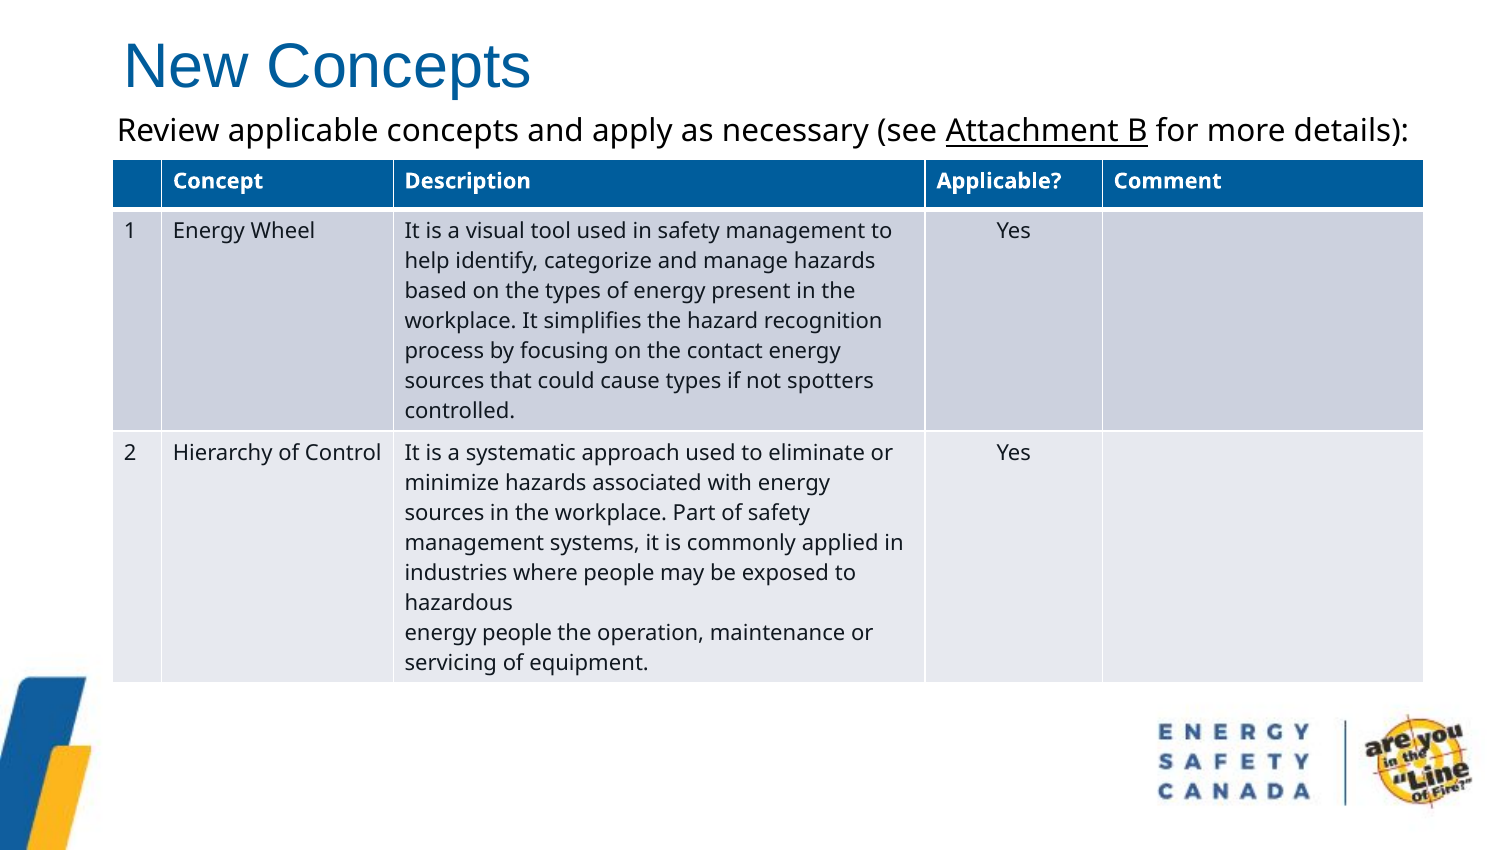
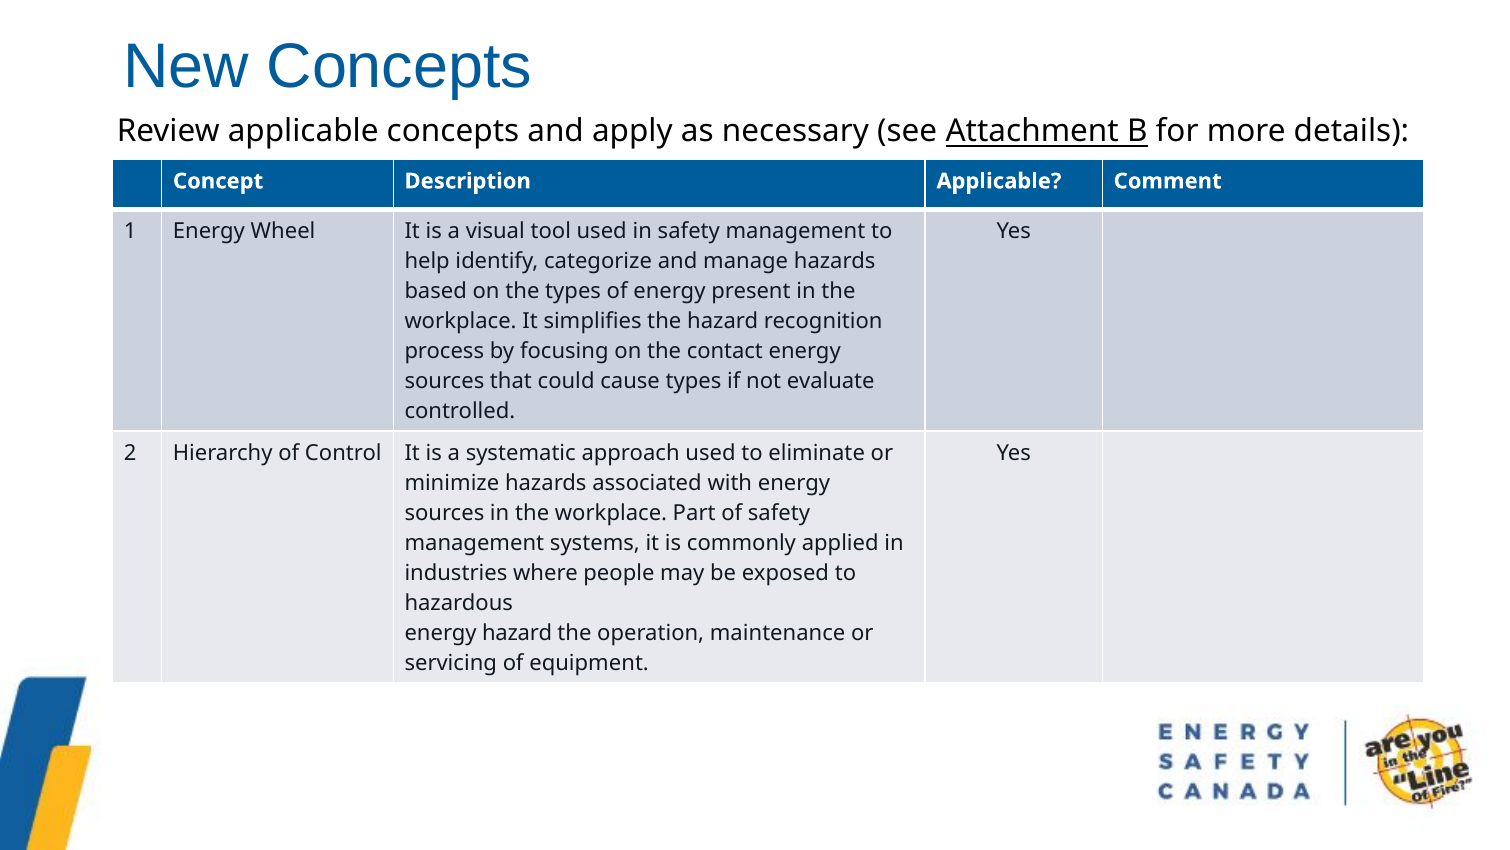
spotters: spotters -> evaluate (831, 381)
energy people: people -> hazard (517, 633)
